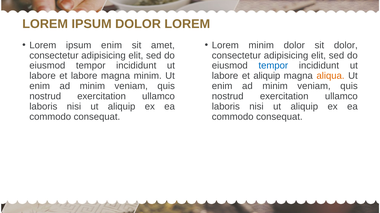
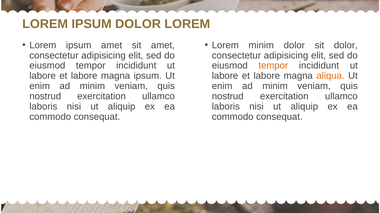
ipsum enim: enim -> amet (112, 45)
tempor colour: blue -> orange (273, 66)
magna minim: minim -> ipsum (148, 76)
aliquip: aliquip -> labore (267, 76)
